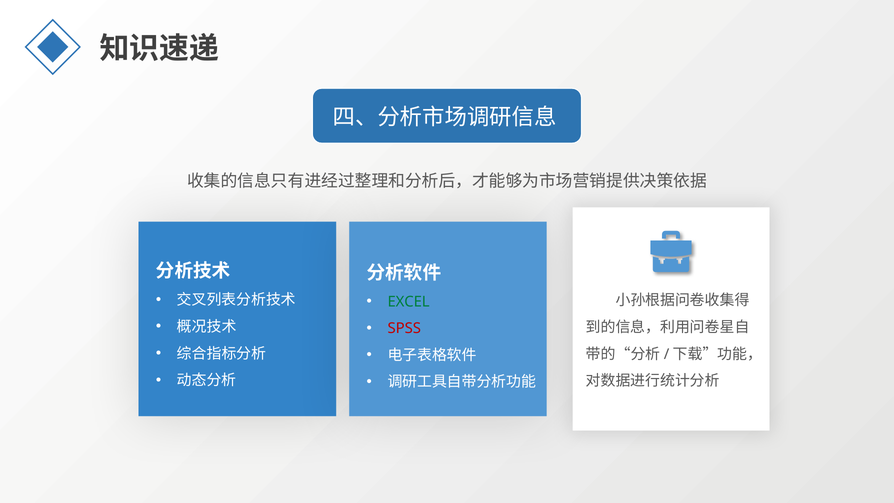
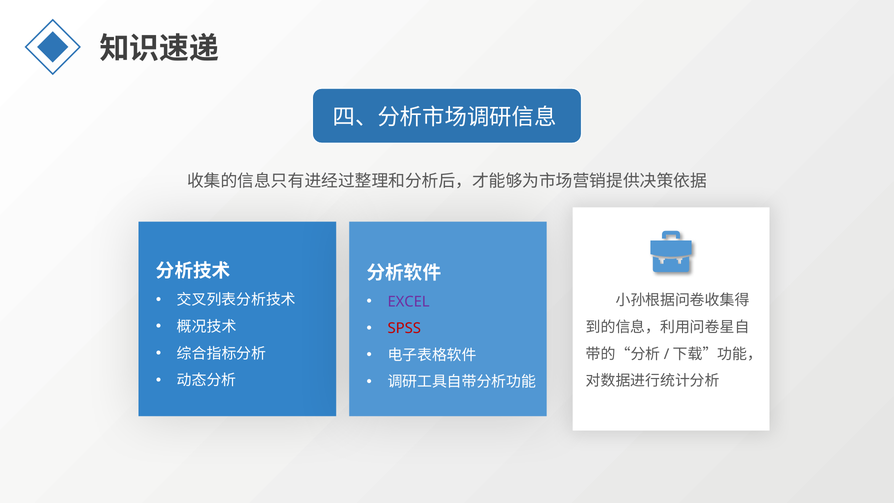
EXCEL colour: green -> purple (409, 302)
